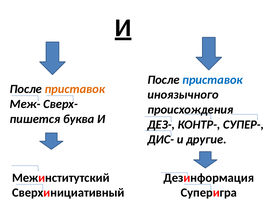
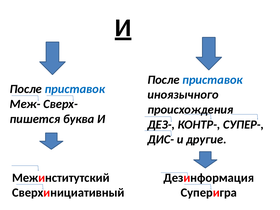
приставок colour: orange -> blue (75, 89)
